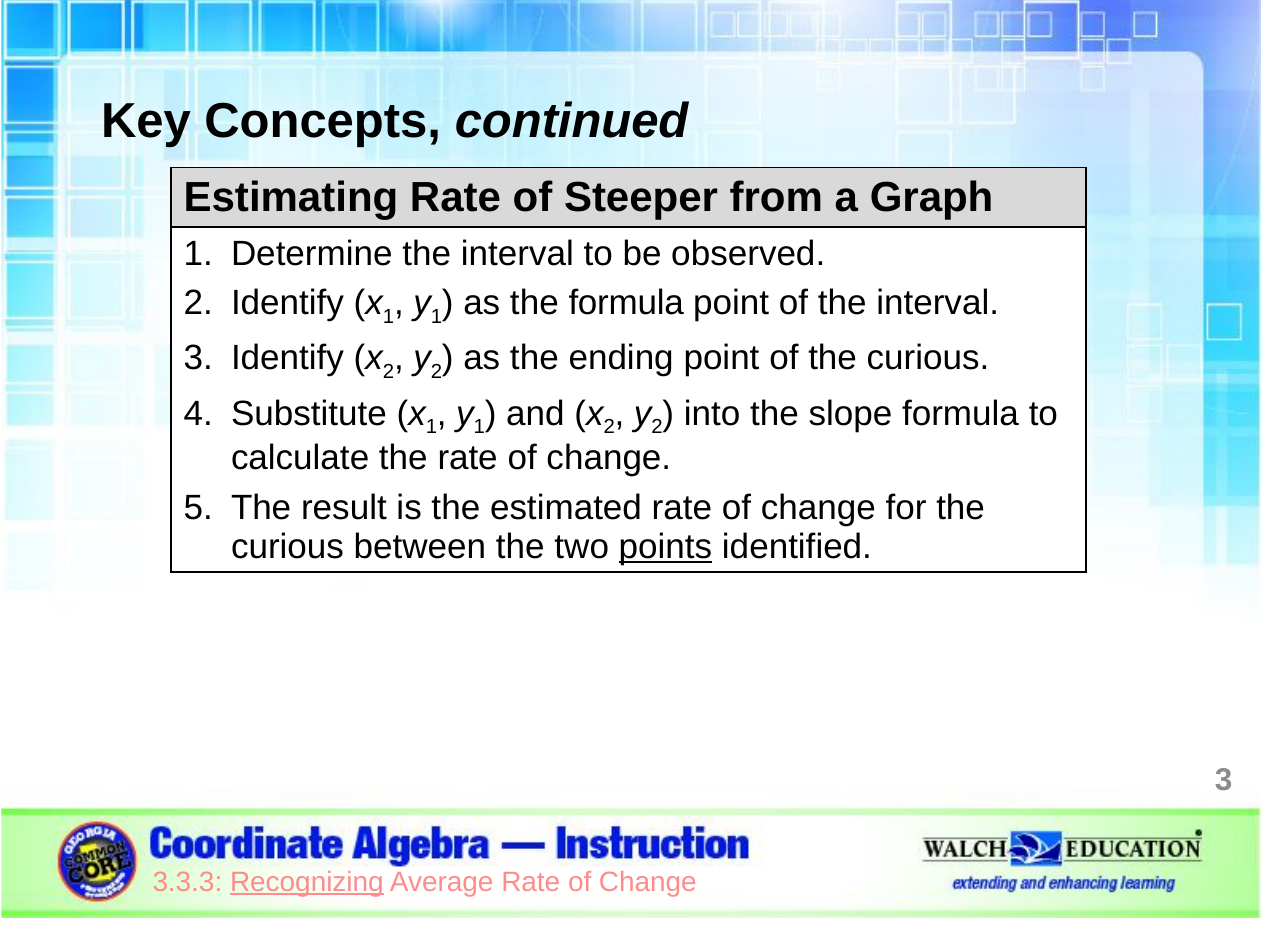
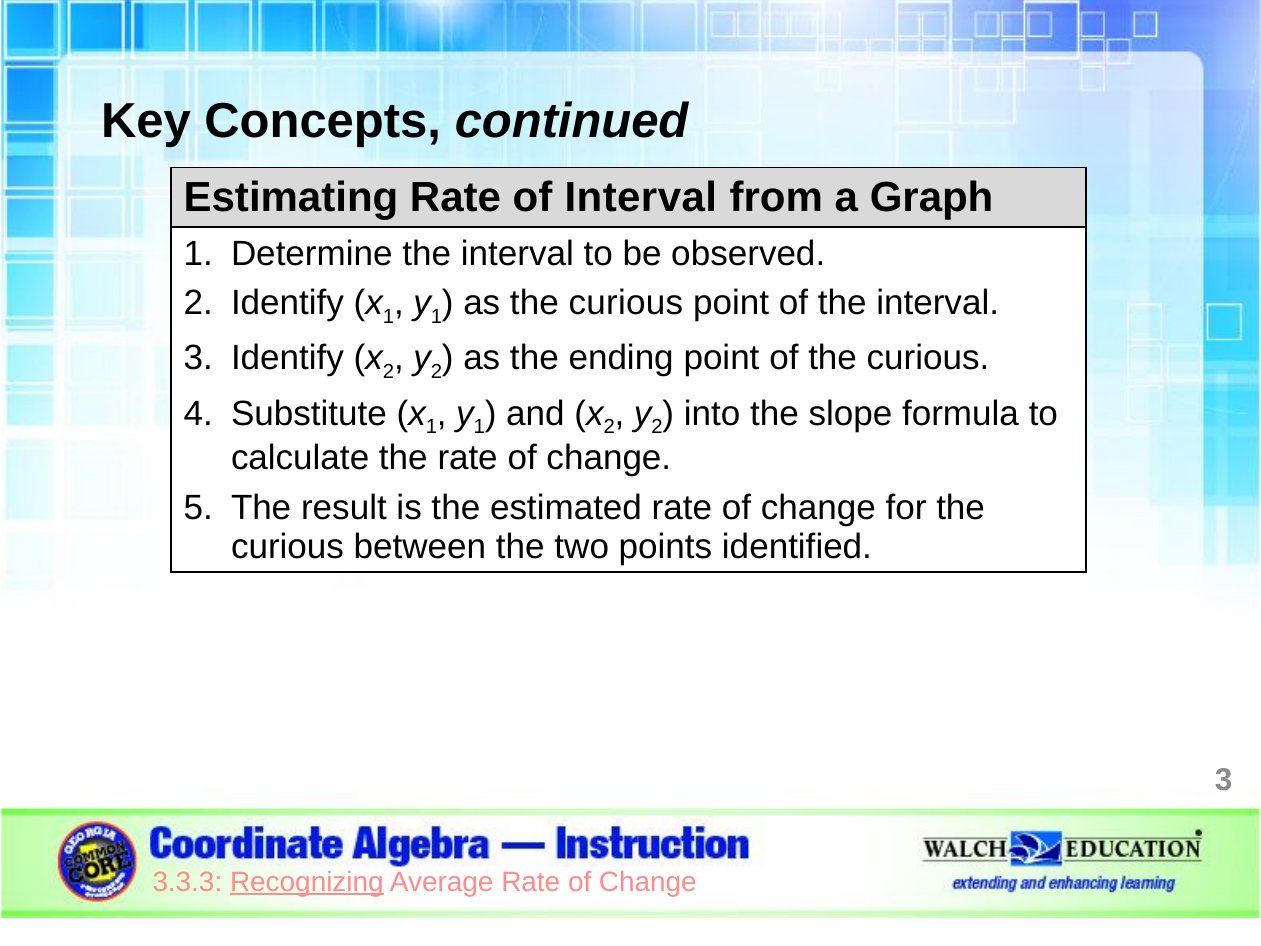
of Steeper: Steeper -> Interval (641, 198)
as the formula: formula -> curious (626, 303)
points underline: present -> none (665, 547)
